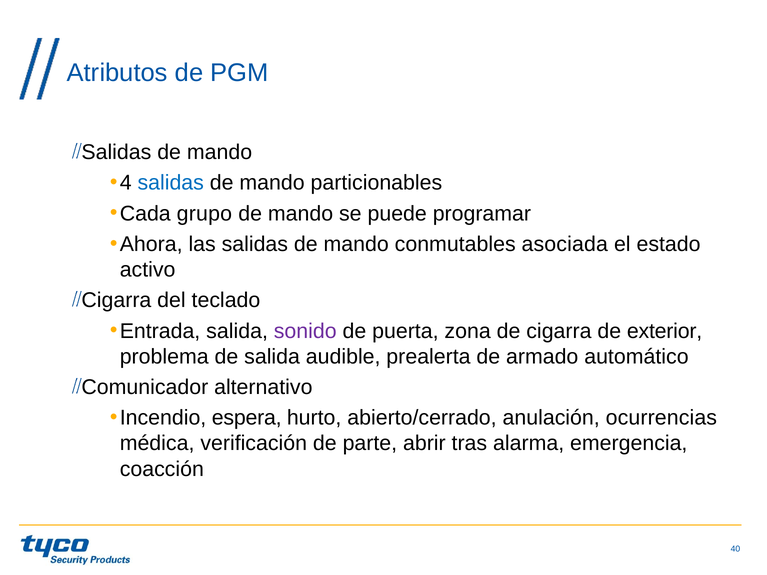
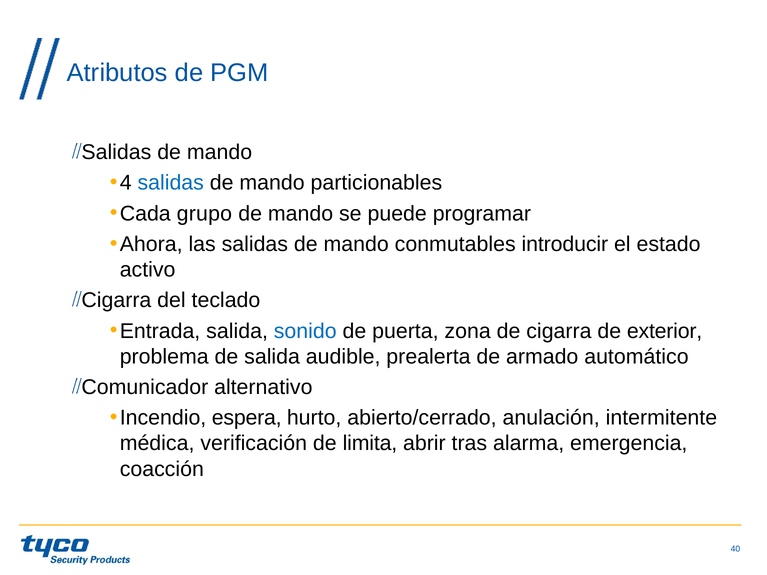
asociada: asociada -> introducir (565, 244)
sonido colour: purple -> blue (305, 331)
ocurrencias: ocurrencias -> intermitente (661, 418)
parte: parte -> limita (370, 444)
